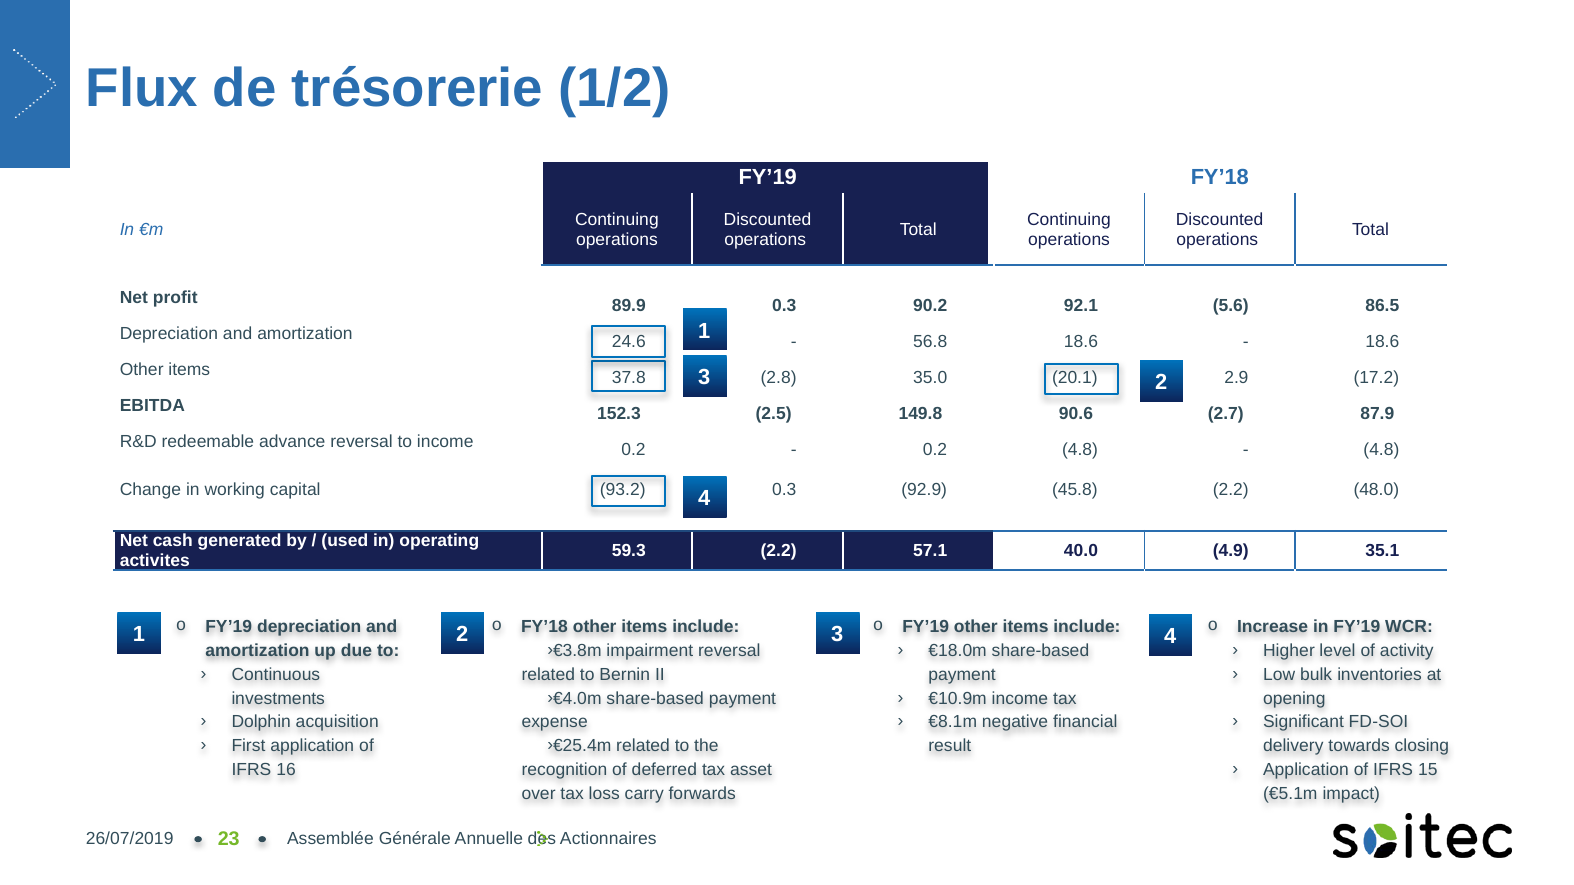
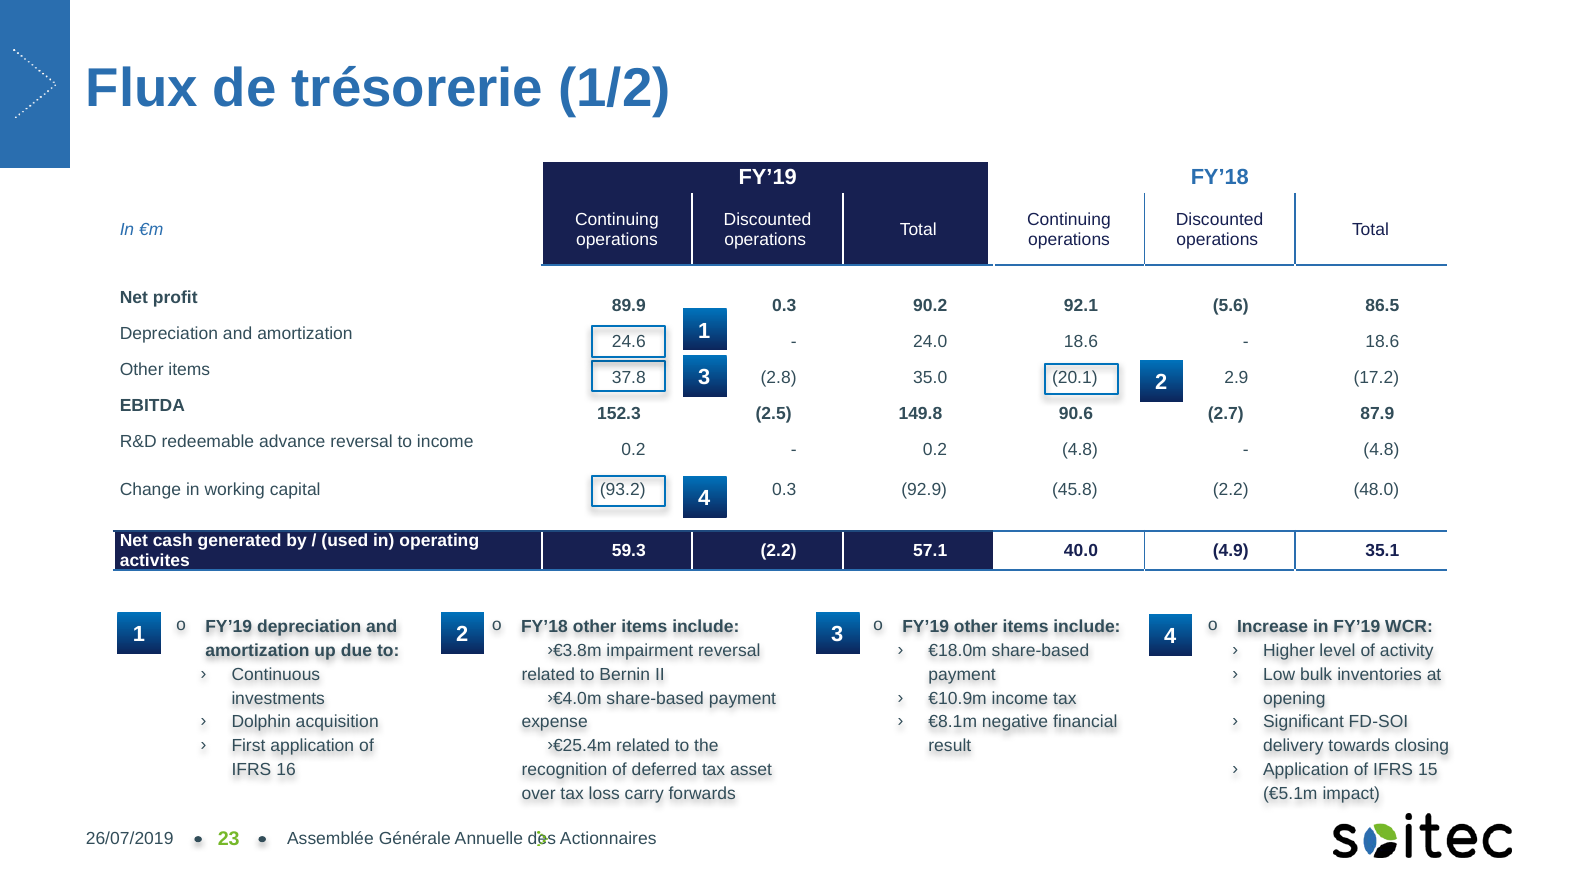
56.8: 56.8 -> 24.0 (930, 342)
